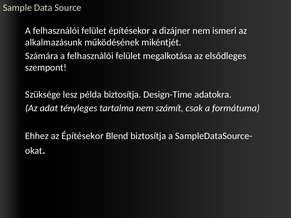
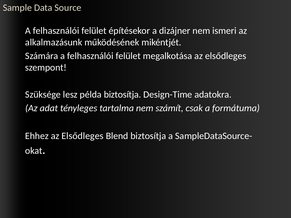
Ehhez az Építésekor: Építésekor -> Elsődleges (83, 136)
